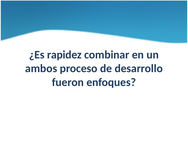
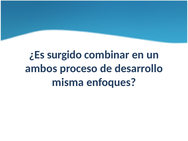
rapidez: rapidez -> surgido (64, 55)
fueron: fueron -> misma (68, 82)
